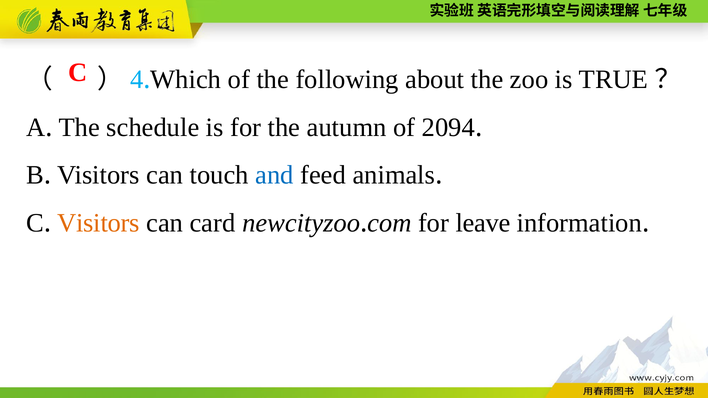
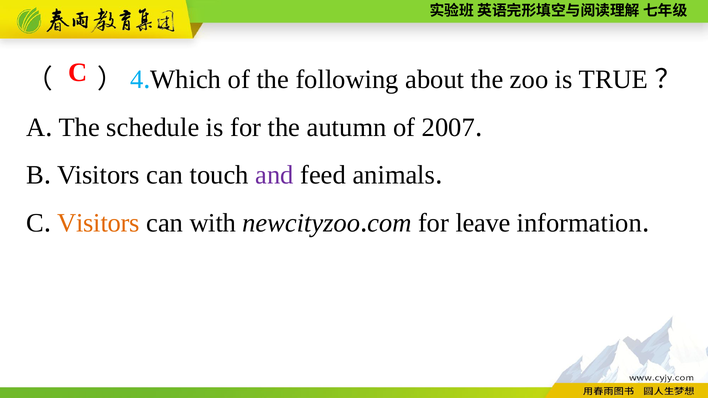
2094: 2094 -> 2007 (448, 128)
and colour: blue -> purple (274, 175)
card: card -> with (213, 223)
